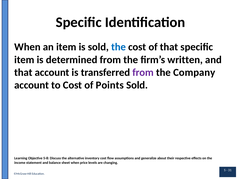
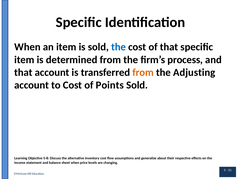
written: written -> process (185, 60)
from colour: purple -> orange (143, 72)
Company: Company -> Adjusting (194, 72)
